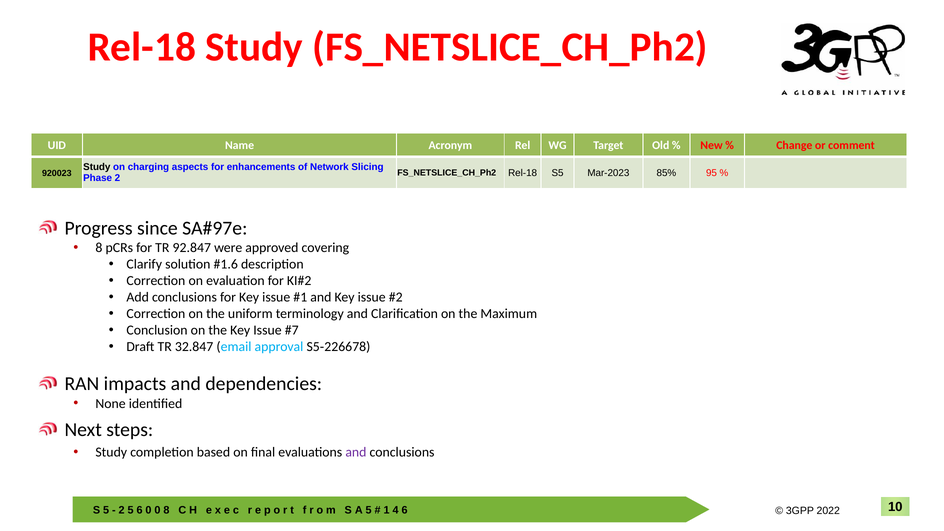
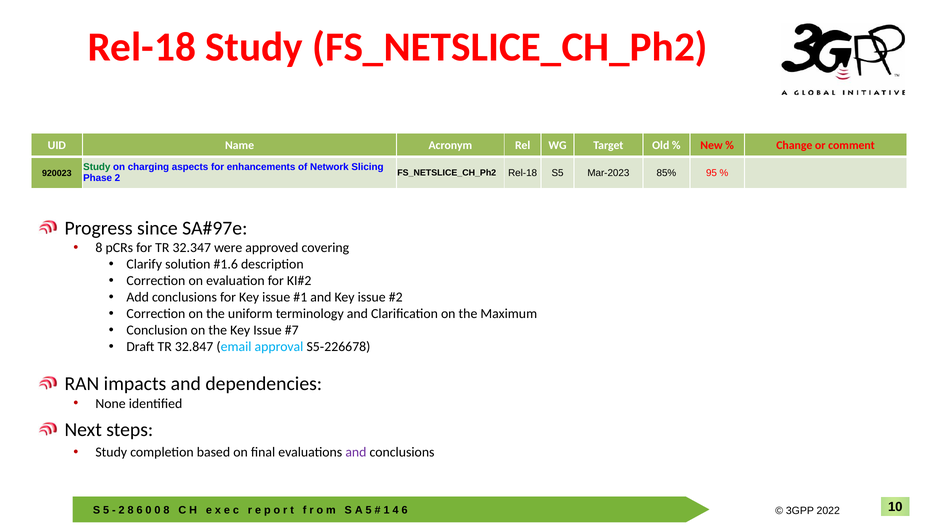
Study colour: black -> green (97, 167)
92.847: 92.847 -> 32.347 (192, 248)
2 5: 5 -> 8 (131, 510)
